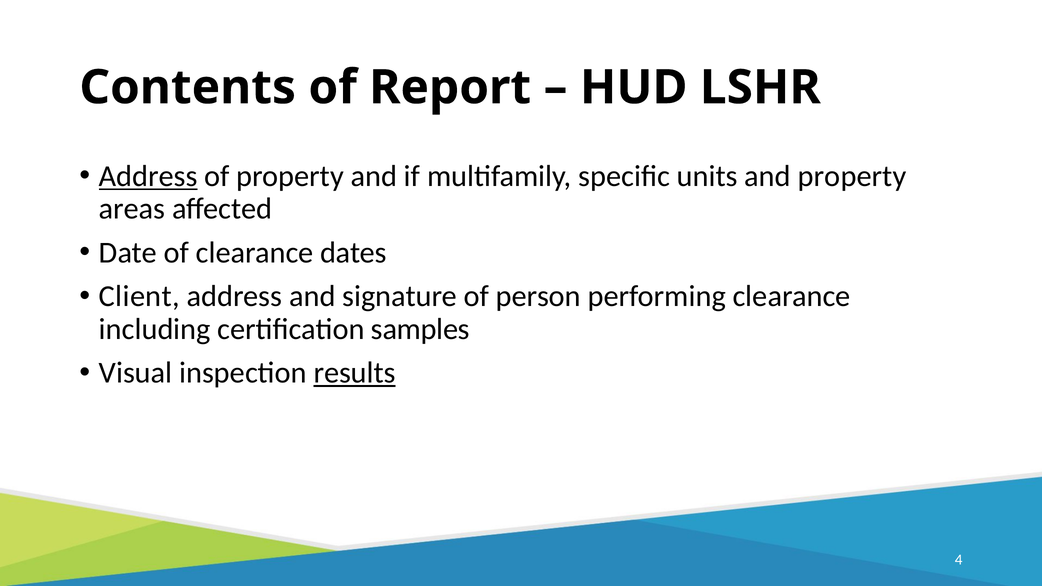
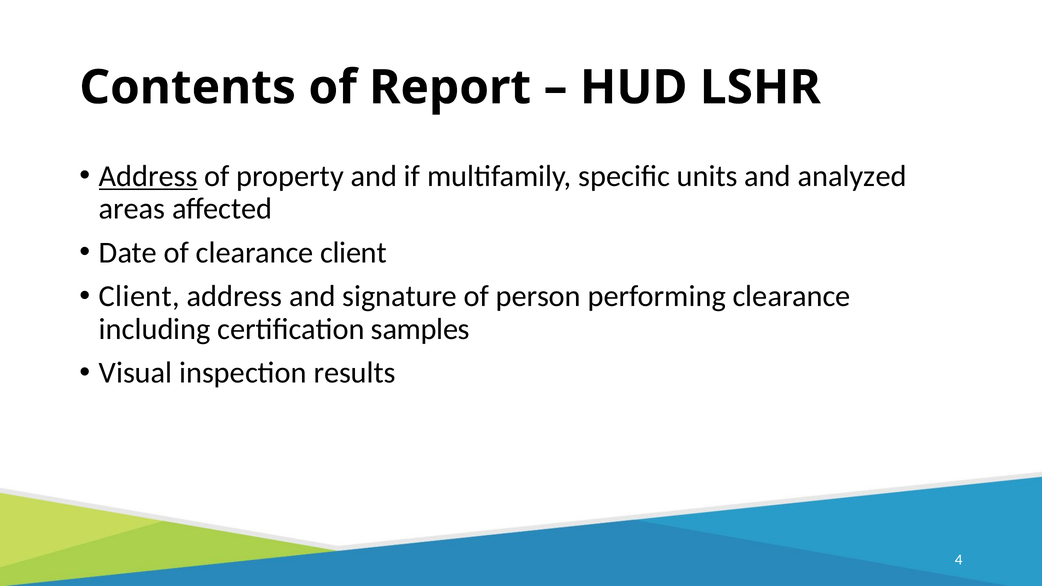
and property: property -> analyzed (852, 176)
clearance dates: dates -> client (353, 253)
results underline: present -> none (355, 373)
